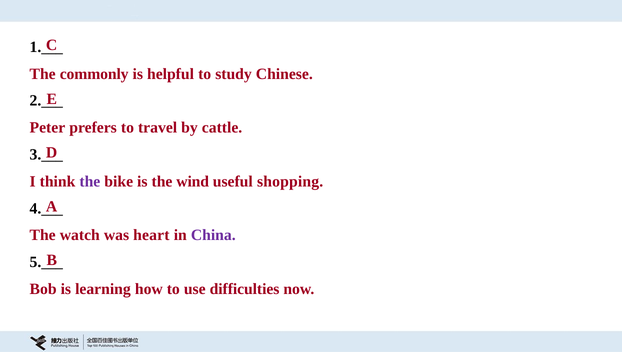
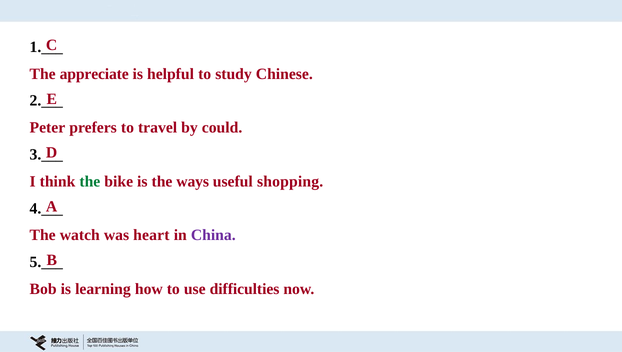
commonly: commonly -> appreciate (94, 74)
cattle: cattle -> could (222, 128)
the colour: purple -> green (90, 181)
wind: wind -> ways (193, 181)
